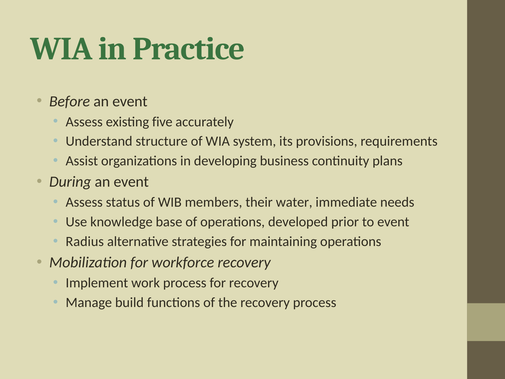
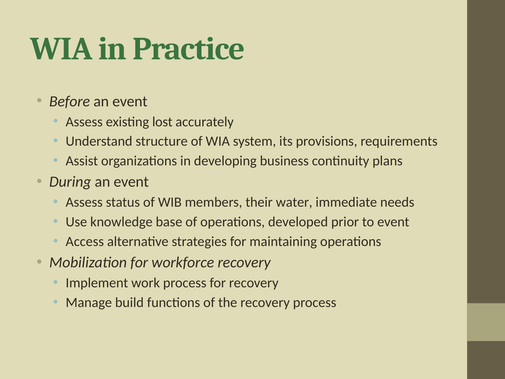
five: five -> lost (162, 122)
Radius: Radius -> Access (85, 241)
